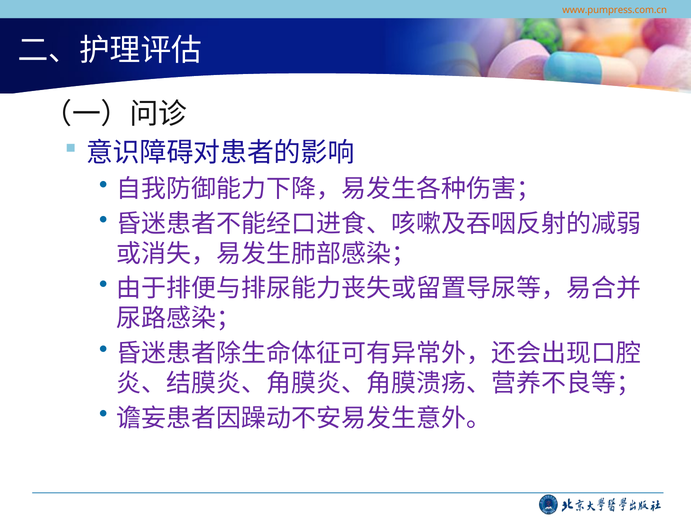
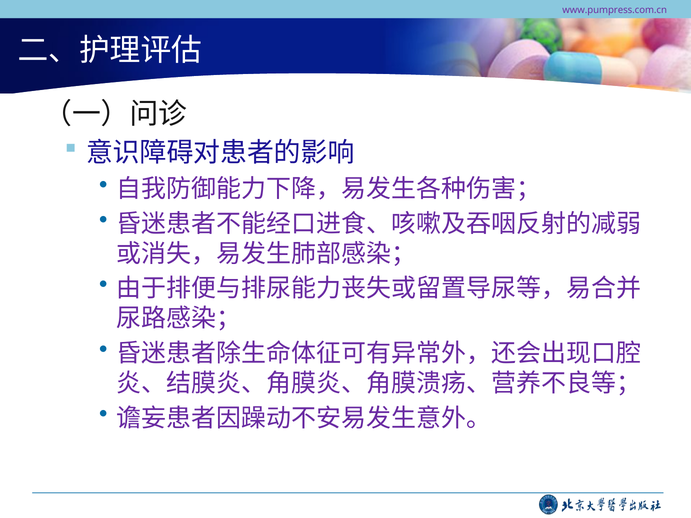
www.pumpress.com.cn colour: orange -> purple (615, 10)
